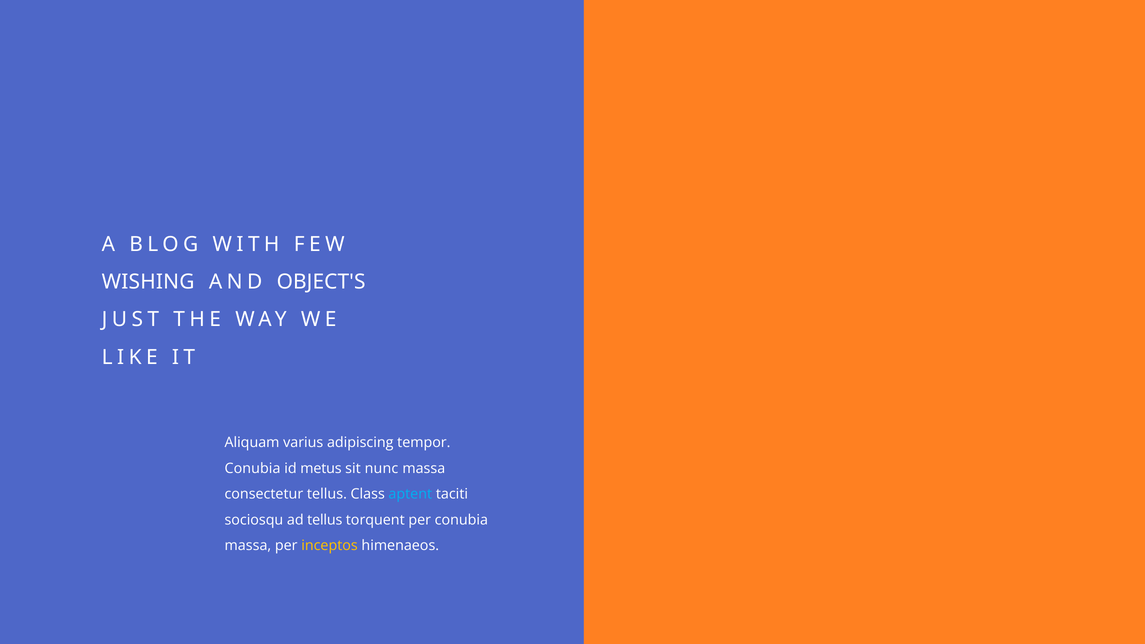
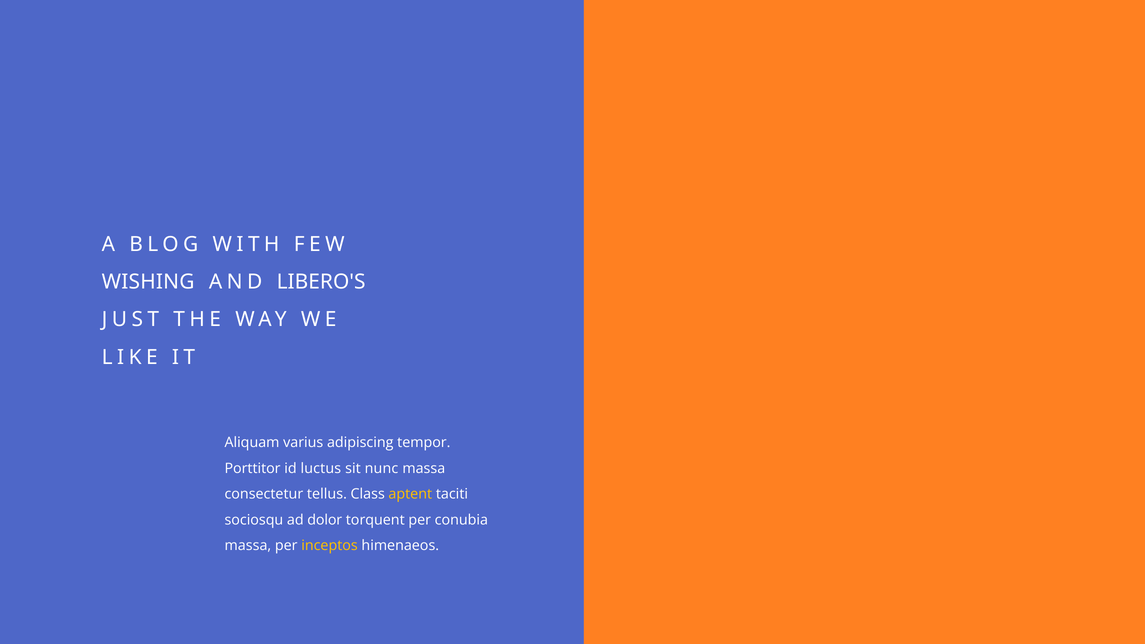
OBJECT'S: OBJECT'S -> LIBERO'S (321, 282)
Conubia: Conubia -> Porttitor (253, 468)
metus: metus -> luctus (321, 468)
aptent colour: light blue -> yellow (410, 494)
ad tellus: tellus -> dolor (325, 520)
